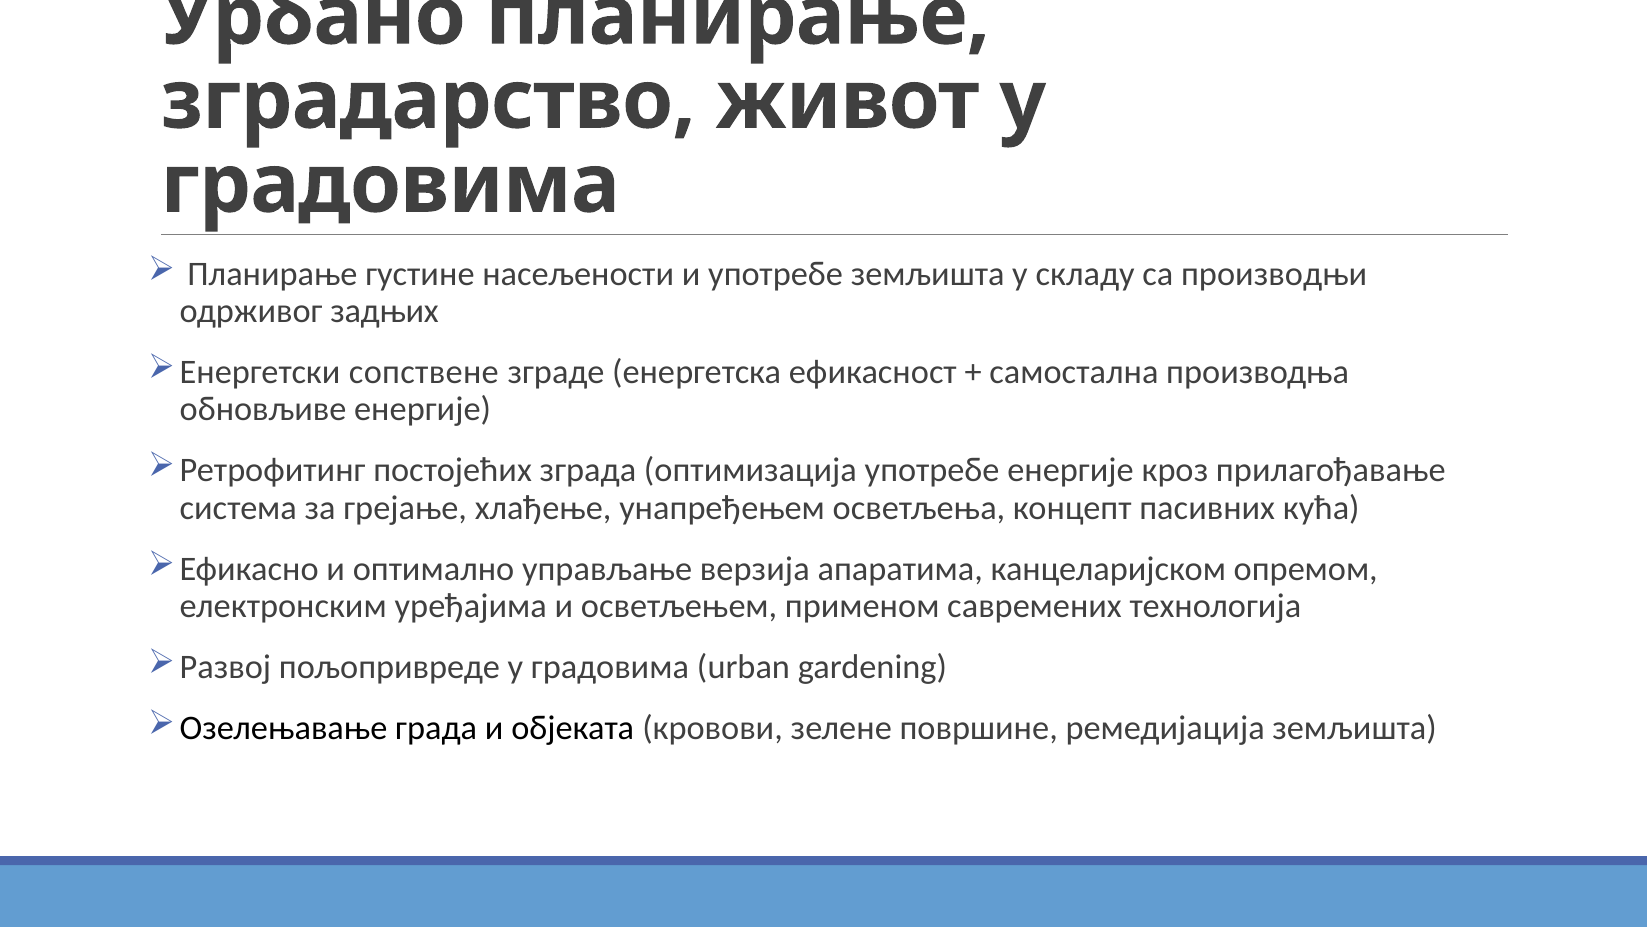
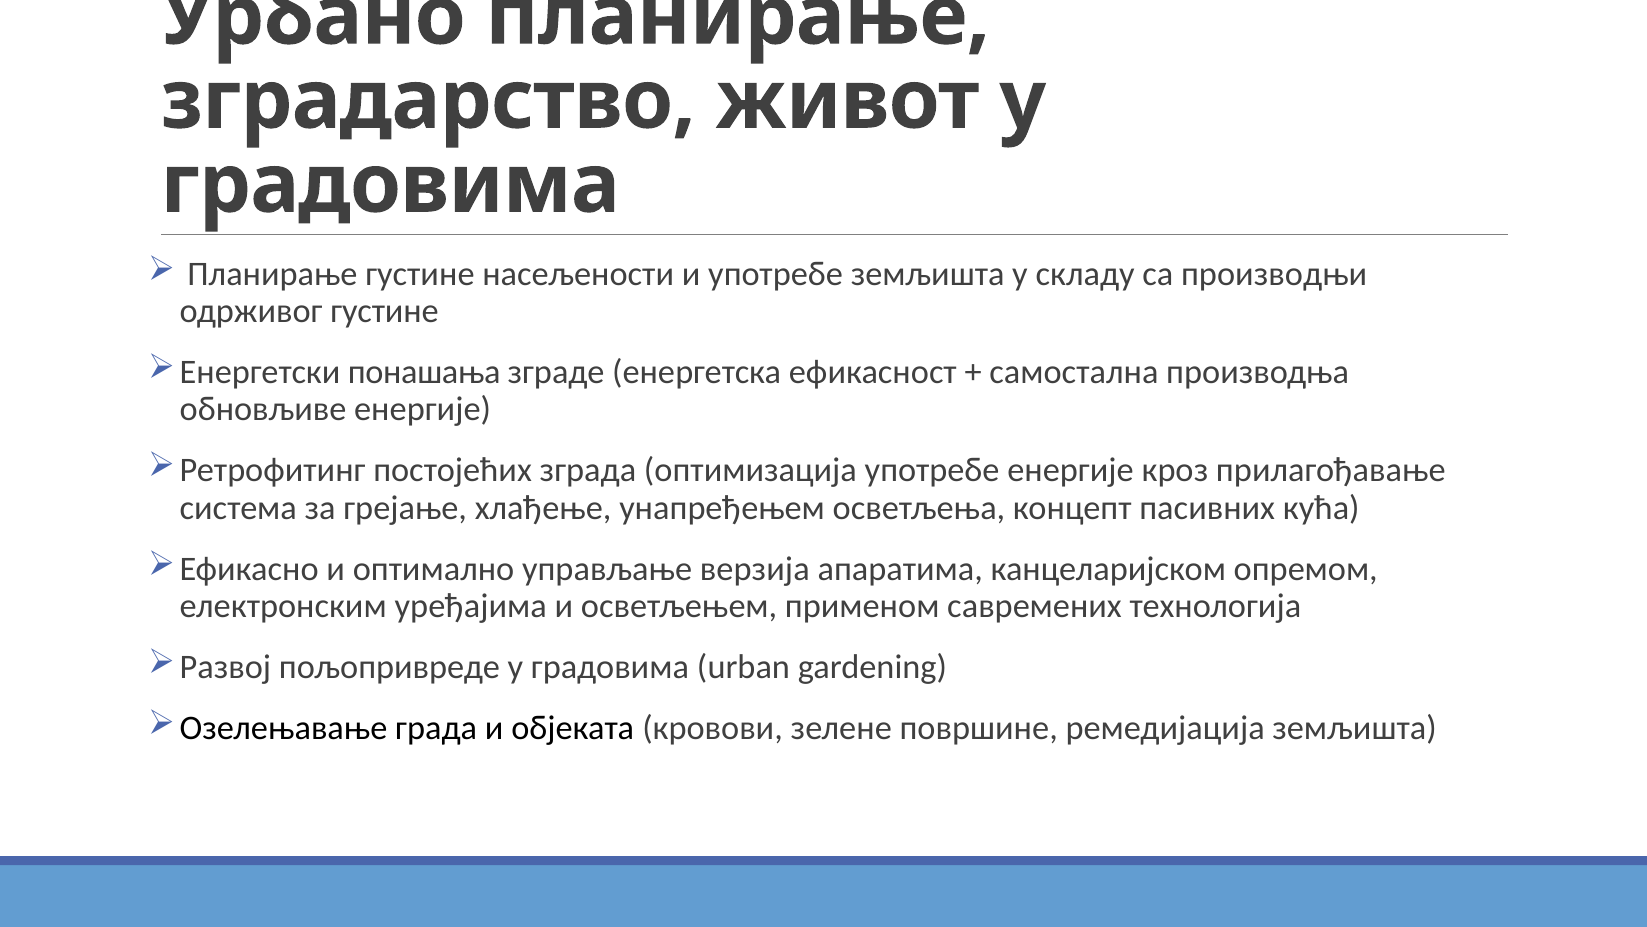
одрживог задњих: задњих -> густине (385, 311)
сопствене: сопствене -> понашања (424, 372)
